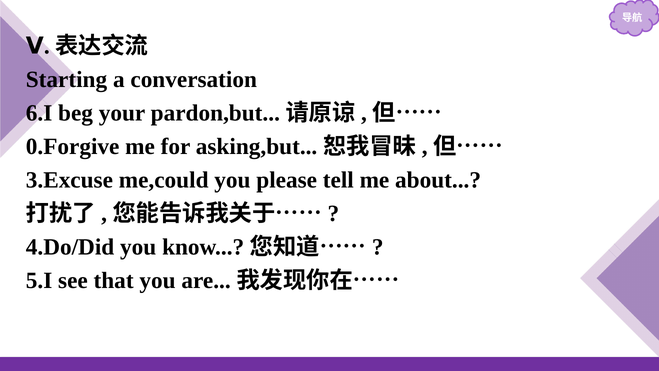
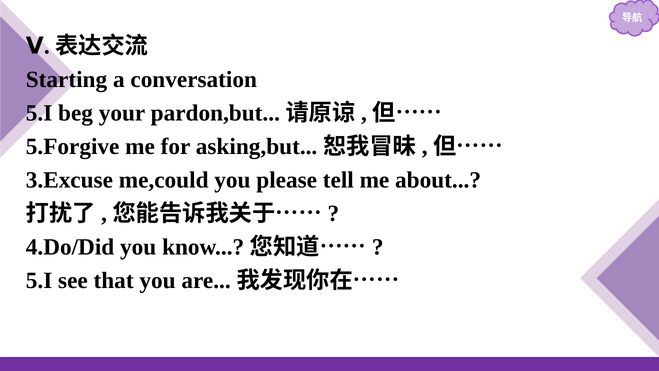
6.I: 6.I -> 5.I (39, 113)
0.Forgive: 0.Forgive -> 5.Forgive (73, 146)
